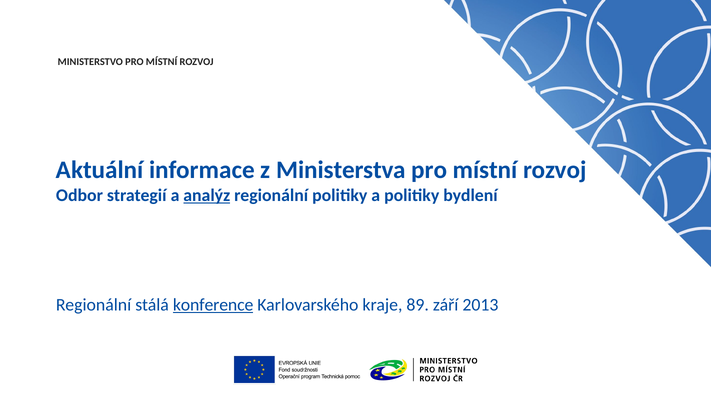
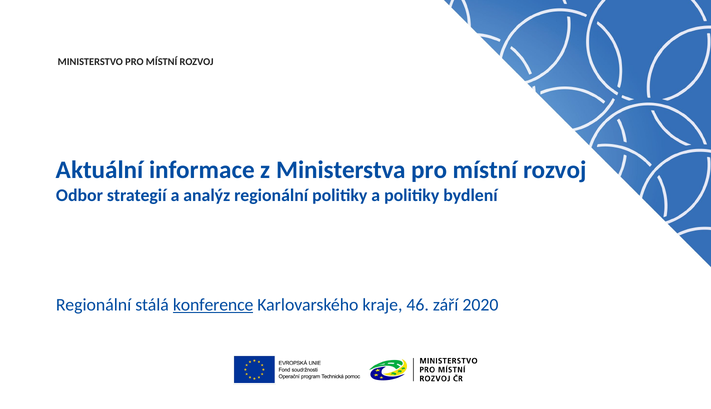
analýz underline: present -> none (207, 196)
89: 89 -> 46 (418, 305)
2013: 2013 -> 2020 (480, 305)
